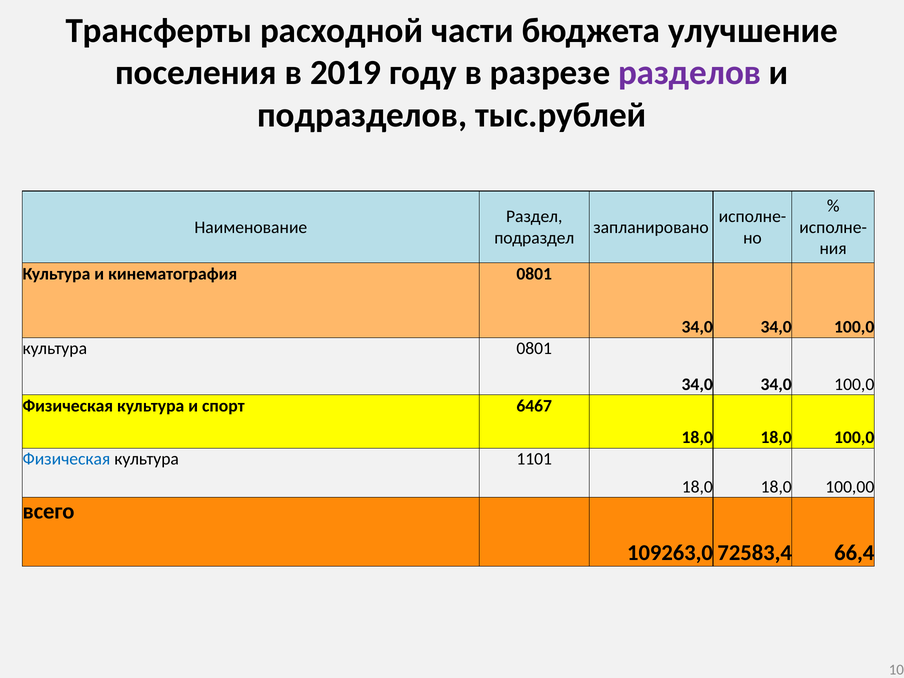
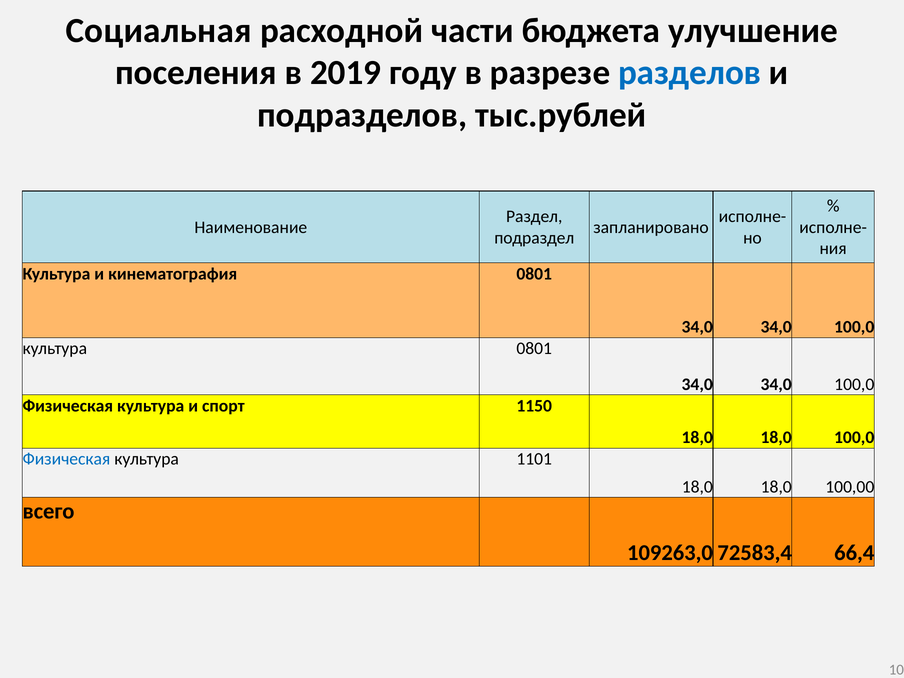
Трансферты: Трансферты -> Социальная (159, 31)
разделов colour: purple -> blue (690, 73)
6467: 6467 -> 1150 (534, 406)
